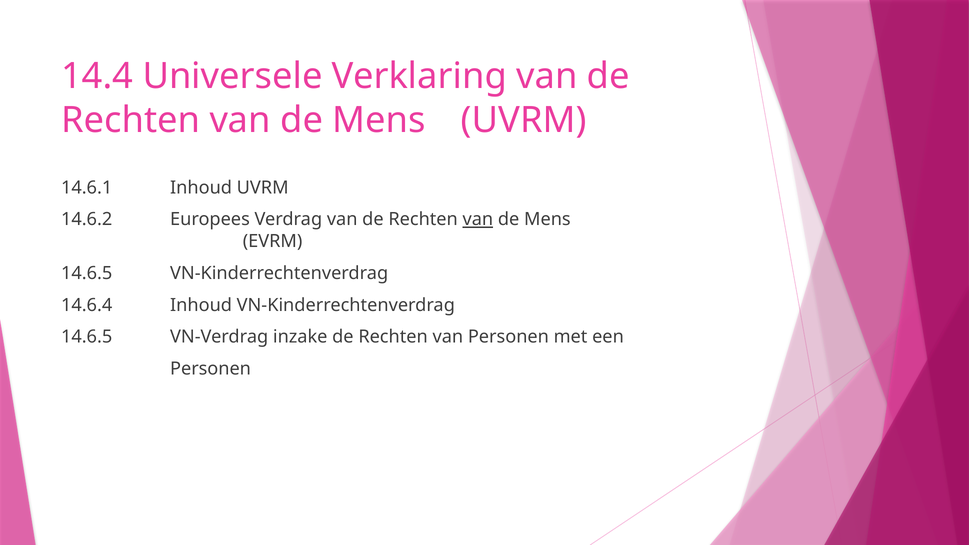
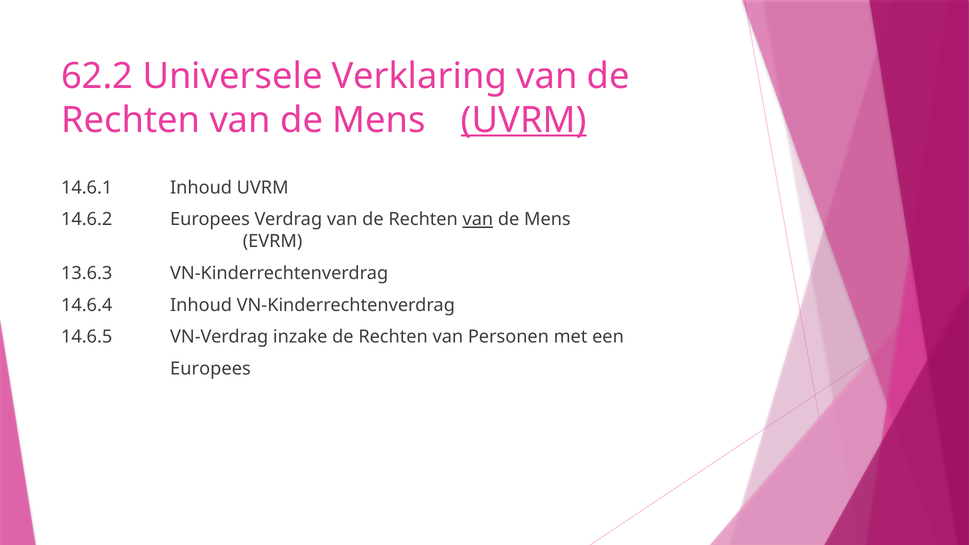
14.4: 14.4 -> 62.2 (97, 76)
UVRM underline: none -> present (524, 120)
14.6.5: 14.6.5 -> 13.6.3 (87, 273)
Personen: Personen -> Europees (210, 369)
